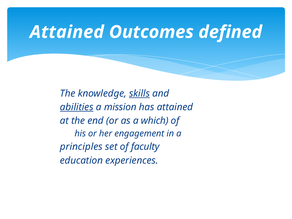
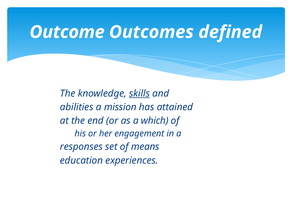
Attained: Attained -> Outcome (67, 32)
abilities underline: present -> none (77, 107)
principles: principles -> responses (81, 147)
faculty: faculty -> means (145, 147)
